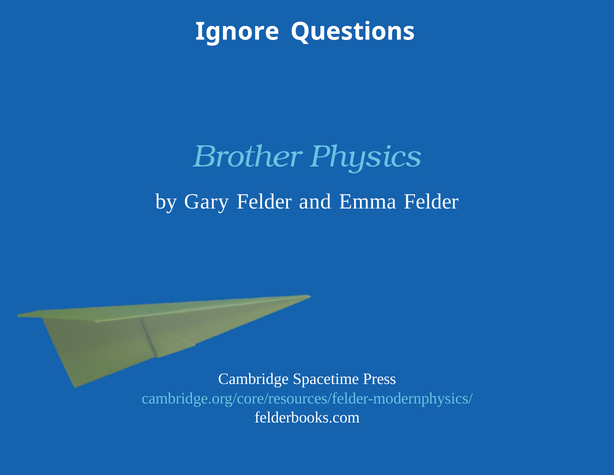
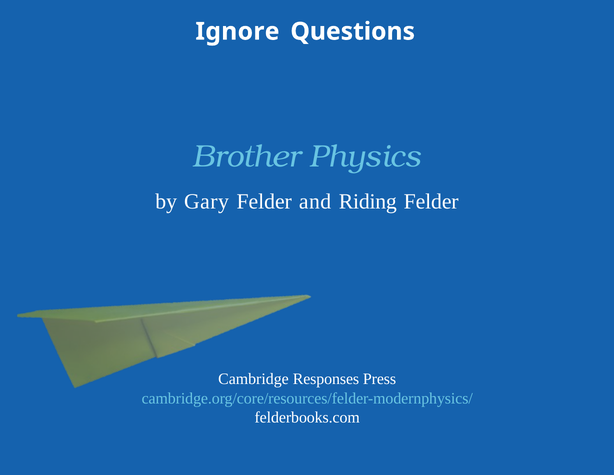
Emma: Emma -> Riding (368, 201)
Spacetime: Spacetime -> Responses (326, 379)
